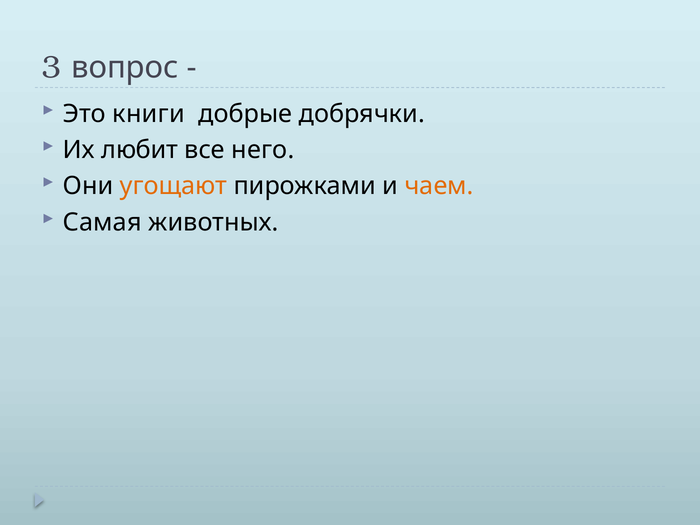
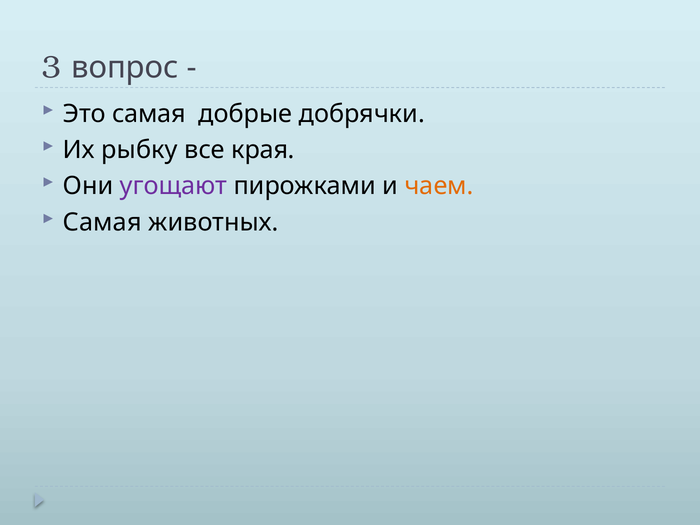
Это книги: книги -> самая (149, 114)
любит: любит -> рыбку (140, 150)
него: него -> края (263, 150)
угощают colour: orange -> purple (173, 186)
